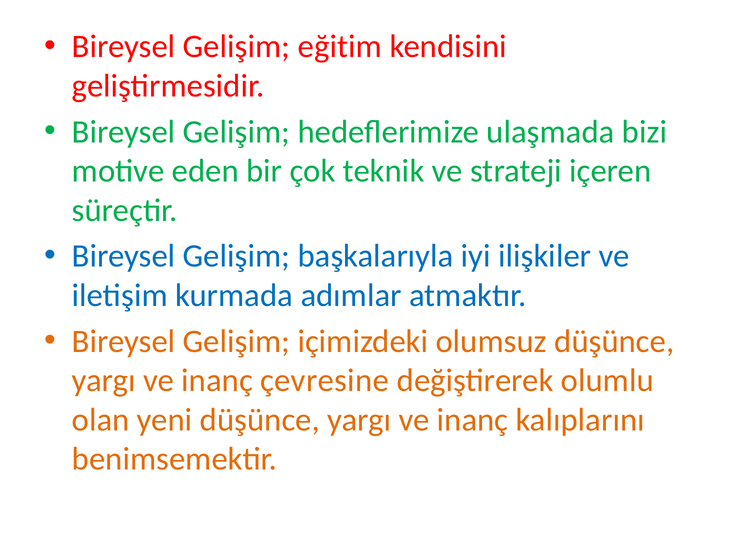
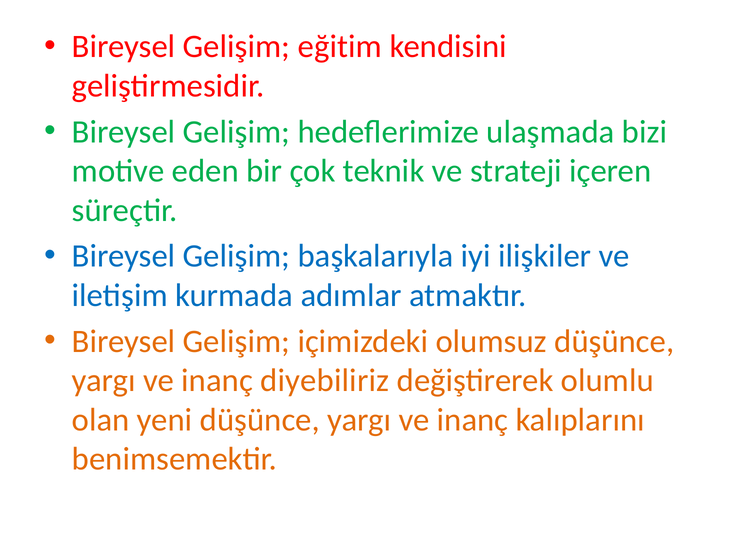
çevresine: çevresine -> diyebiliriz (325, 381)
